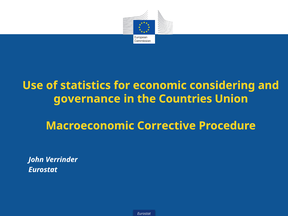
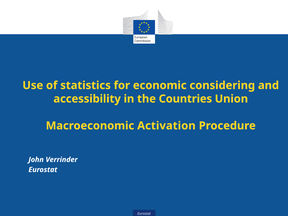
governance: governance -> accessibility (87, 99)
Corrective: Corrective -> Activation (166, 126)
